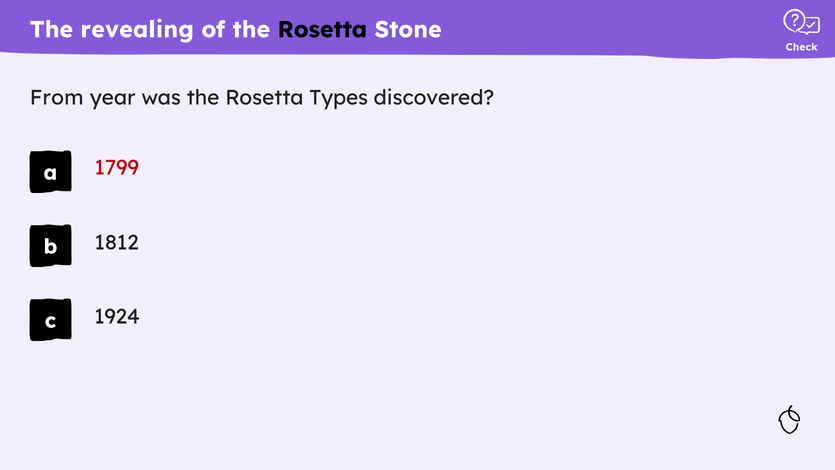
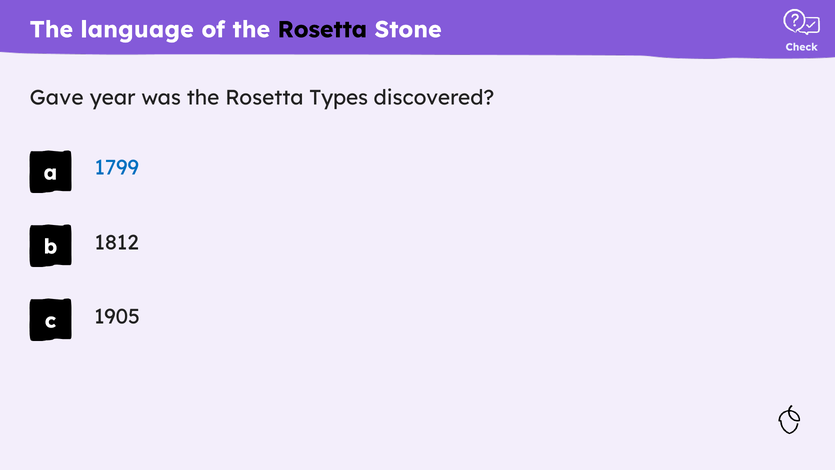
revealing: revealing -> language (137, 30)
From: From -> Gave (57, 98)
1799 colour: red -> blue (117, 168)
1924: 1924 -> 1905 (117, 317)
